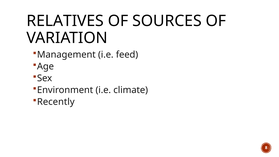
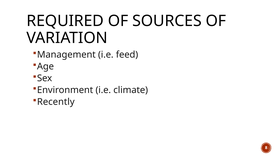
RELATIVES: RELATIVES -> REQUIRED (65, 21)
